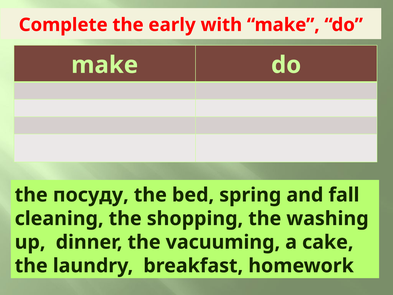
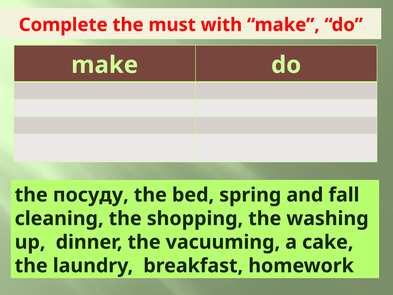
early: early -> must (172, 25)
